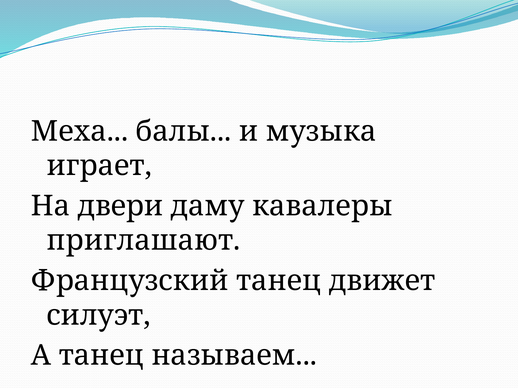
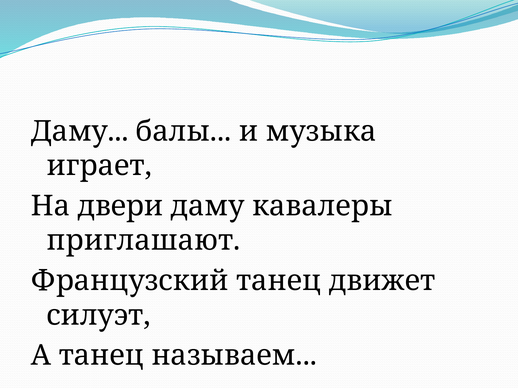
Меха: Меха -> Даму (80, 131)
